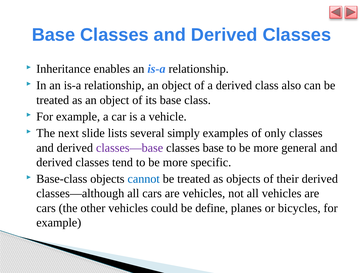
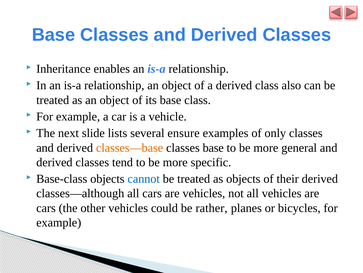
simply: simply -> ensure (184, 133)
classes—base colour: purple -> orange (130, 147)
define: define -> rather (212, 207)
